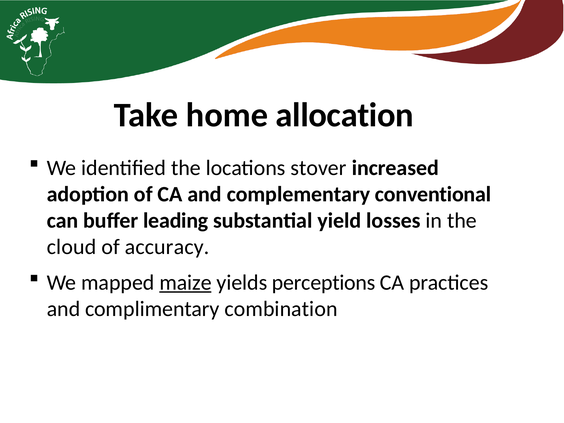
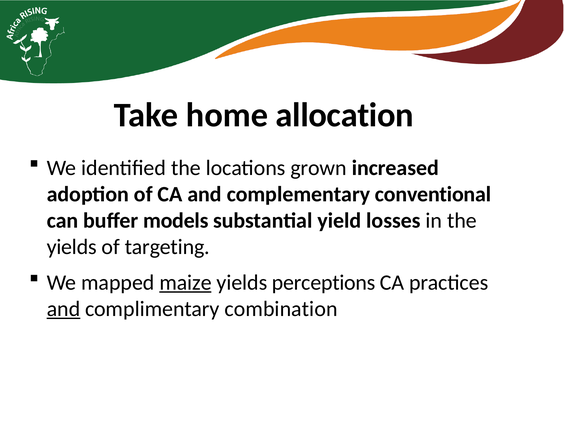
stover: stover -> grown (319, 168)
leading: leading -> models (176, 221)
cloud: cloud -> yields (72, 247)
accuracy: accuracy -> targeting (167, 247)
and underline: none -> present (63, 309)
